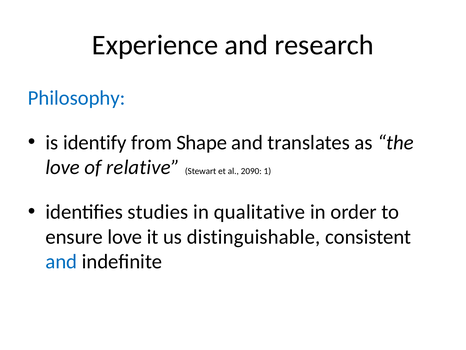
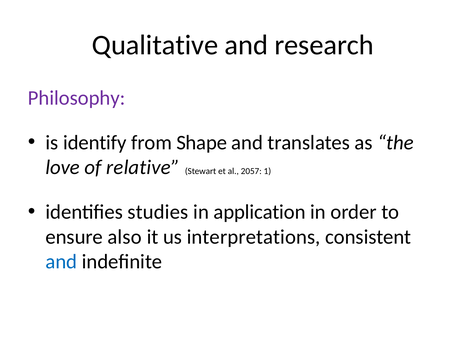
Experience: Experience -> Qualitative (155, 45)
Philosophy colour: blue -> purple (77, 98)
2090: 2090 -> 2057 (251, 171)
qualitative: qualitative -> application (260, 212)
ensure love: love -> also (125, 237)
distinguishable: distinguishable -> interpretations (254, 237)
